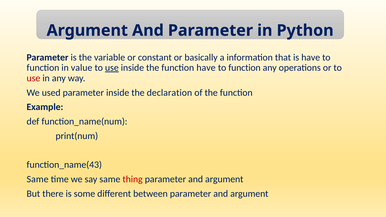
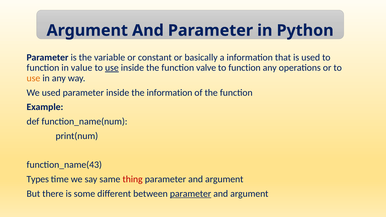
is have: have -> used (311, 57)
function have: have -> valve (206, 68)
use colour: red -> orange (33, 78)
the declaration: declaration -> information (170, 93)
Same: Same -> Types (38, 179)
parameter underline: none -> present (191, 194)
